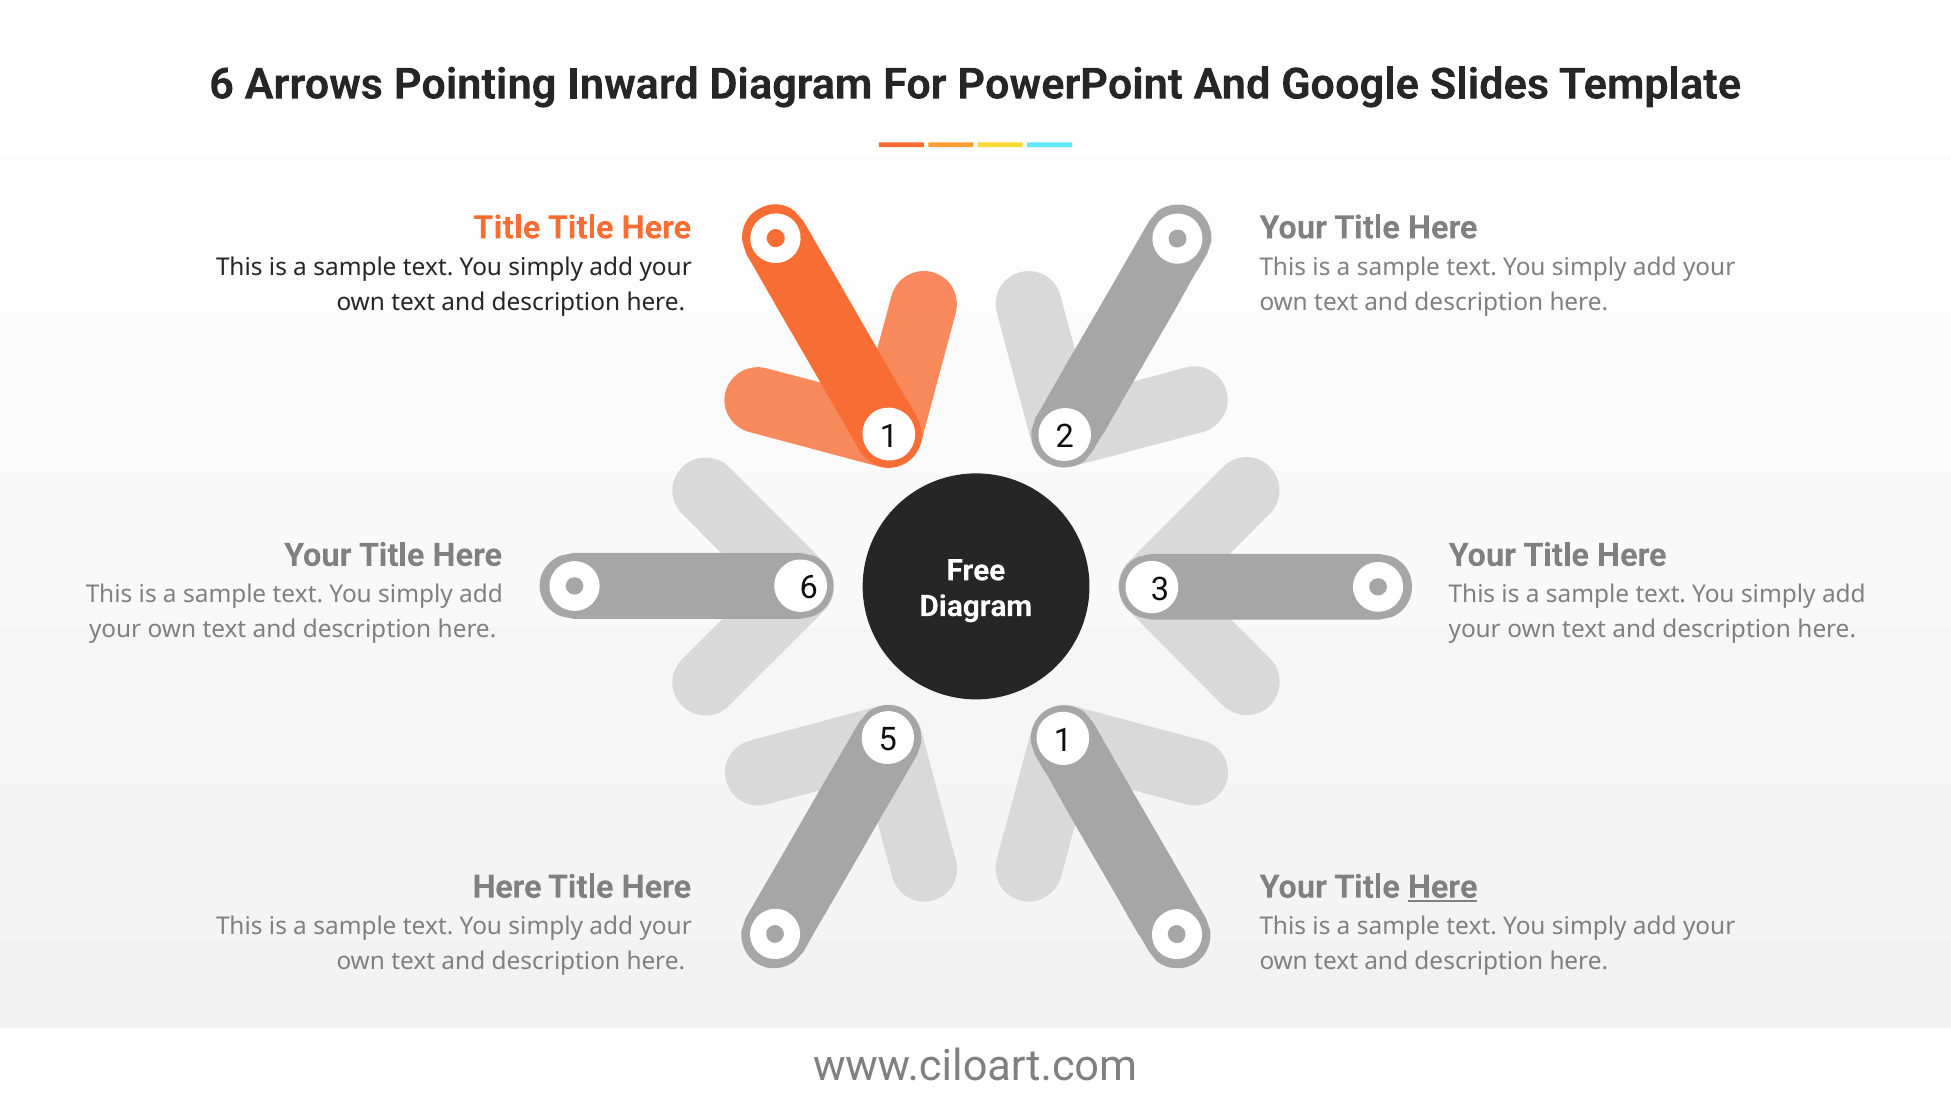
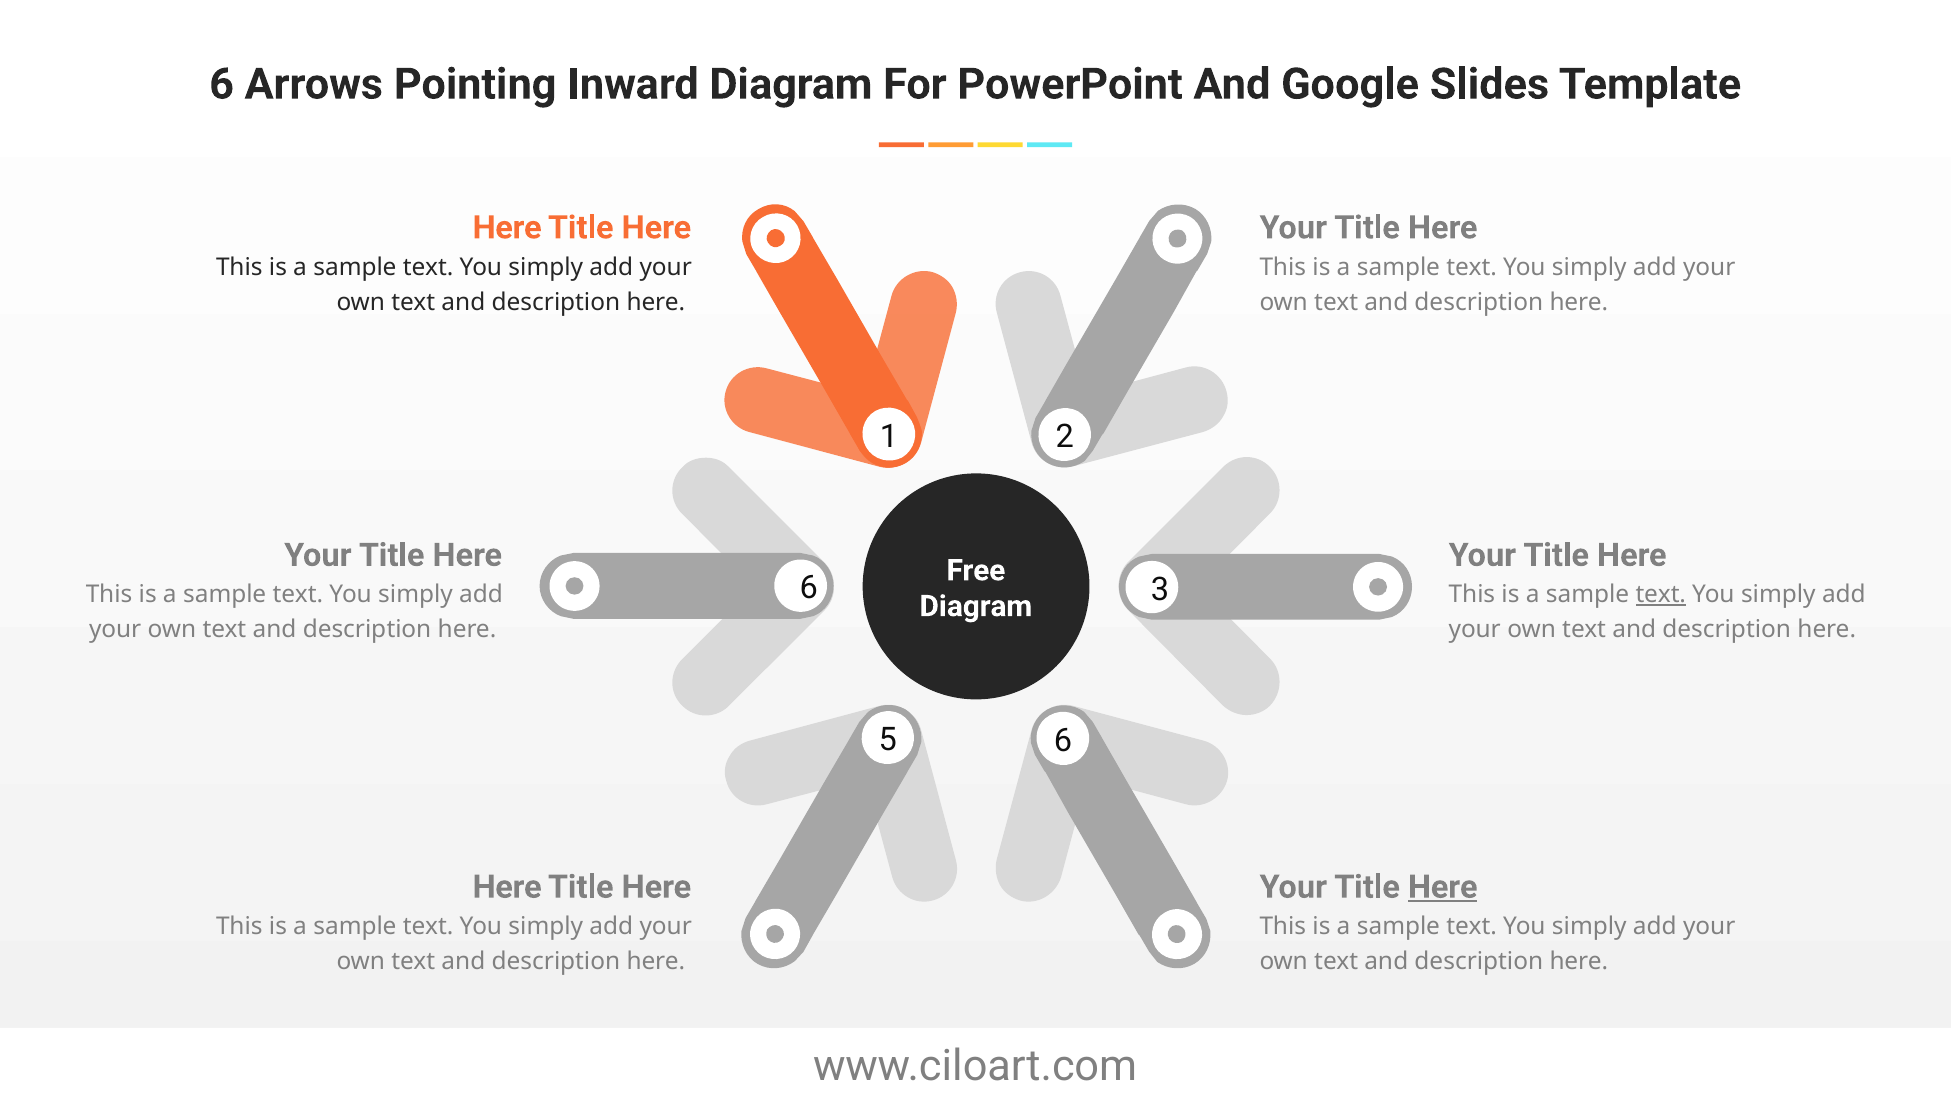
Title: Title -> Here (507, 228)
text underline: none -> present (1661, 594)
5 1: 1 -> 6 (1063, 740)
